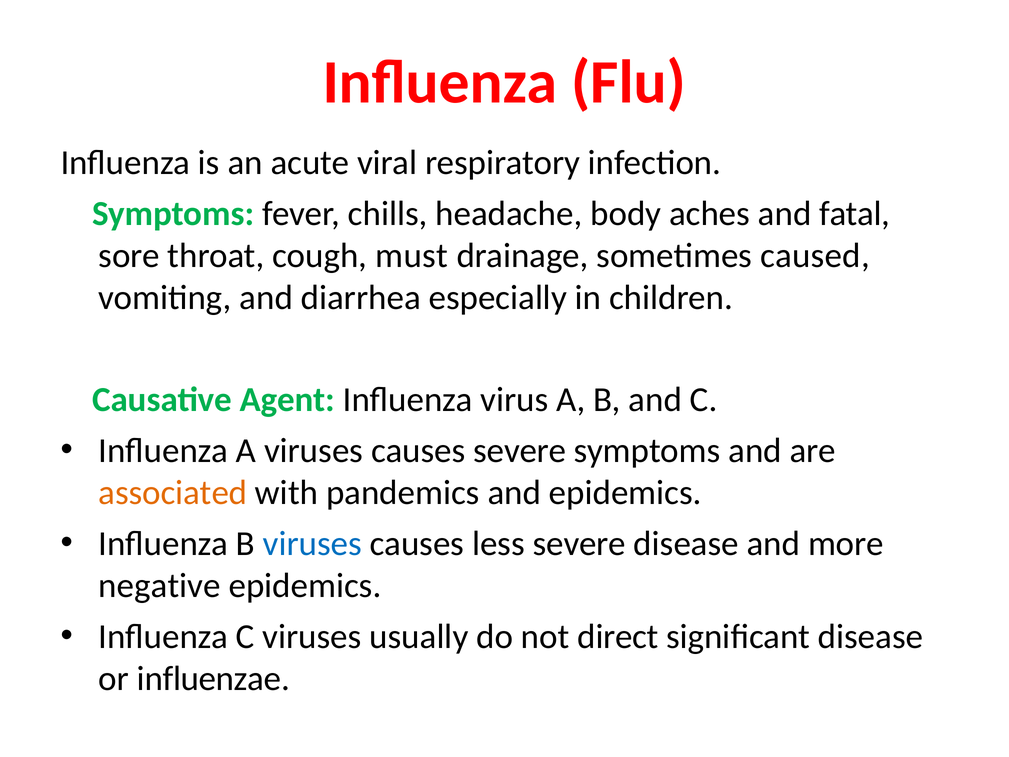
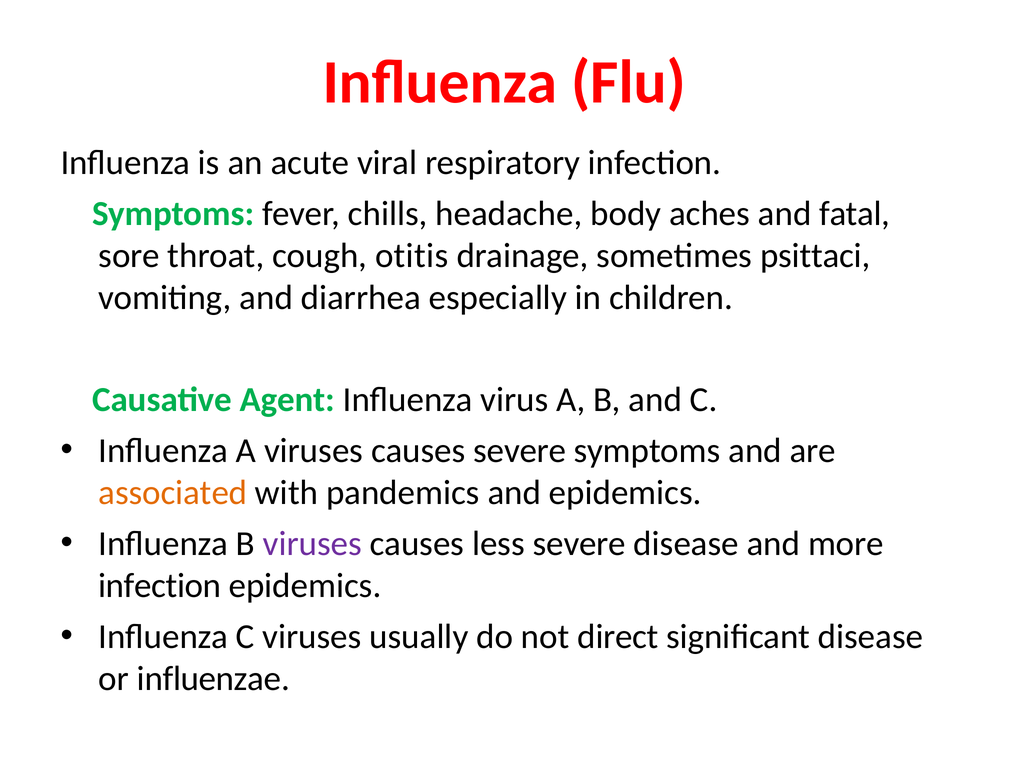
must: must -> otitis (412, 256)
caused: caused -> psittaci (815, 256)
viruses colour: blue -> purple (312, 544)
negative: negative -> infection (160, 586)
